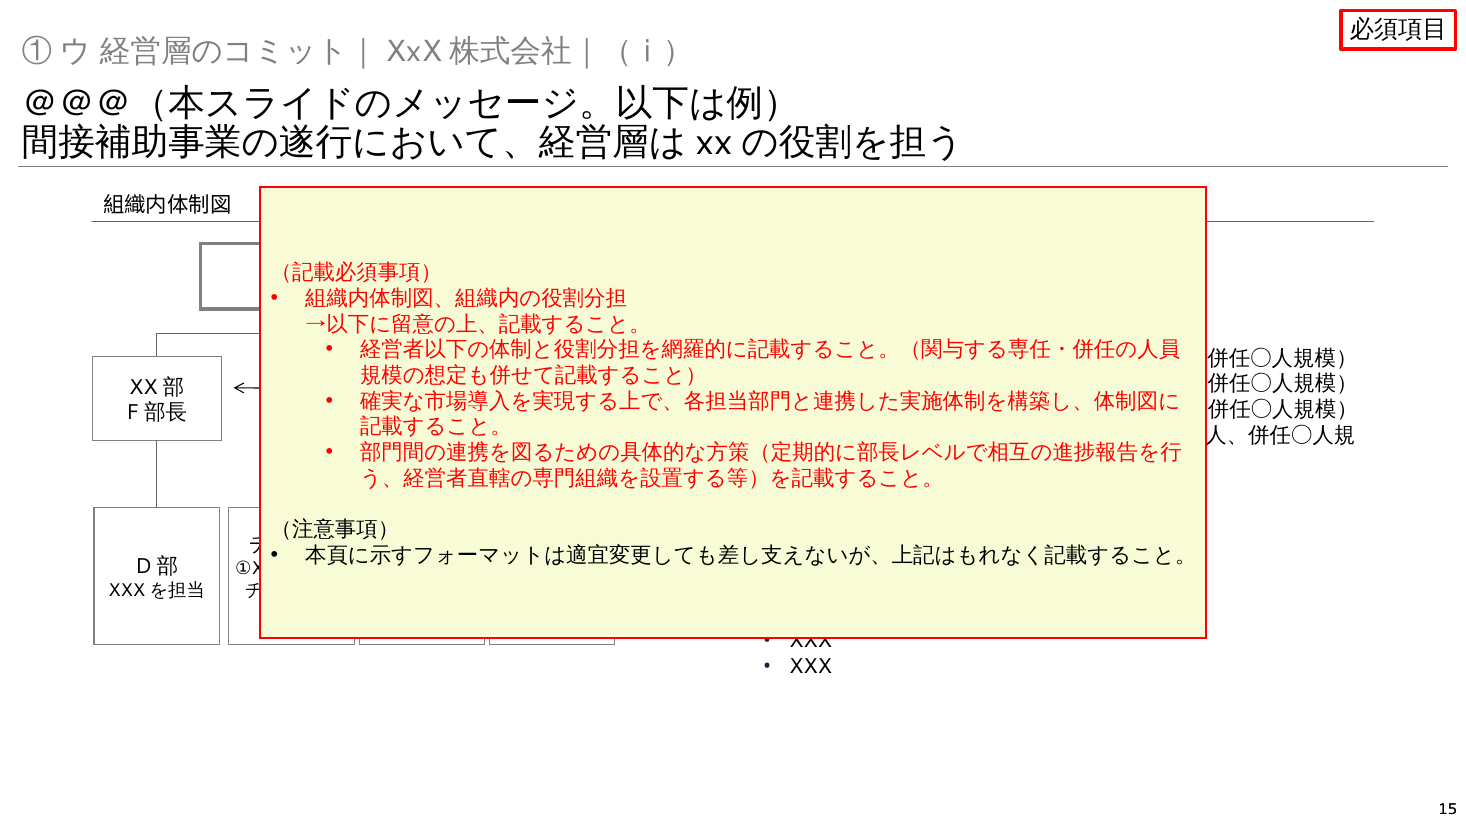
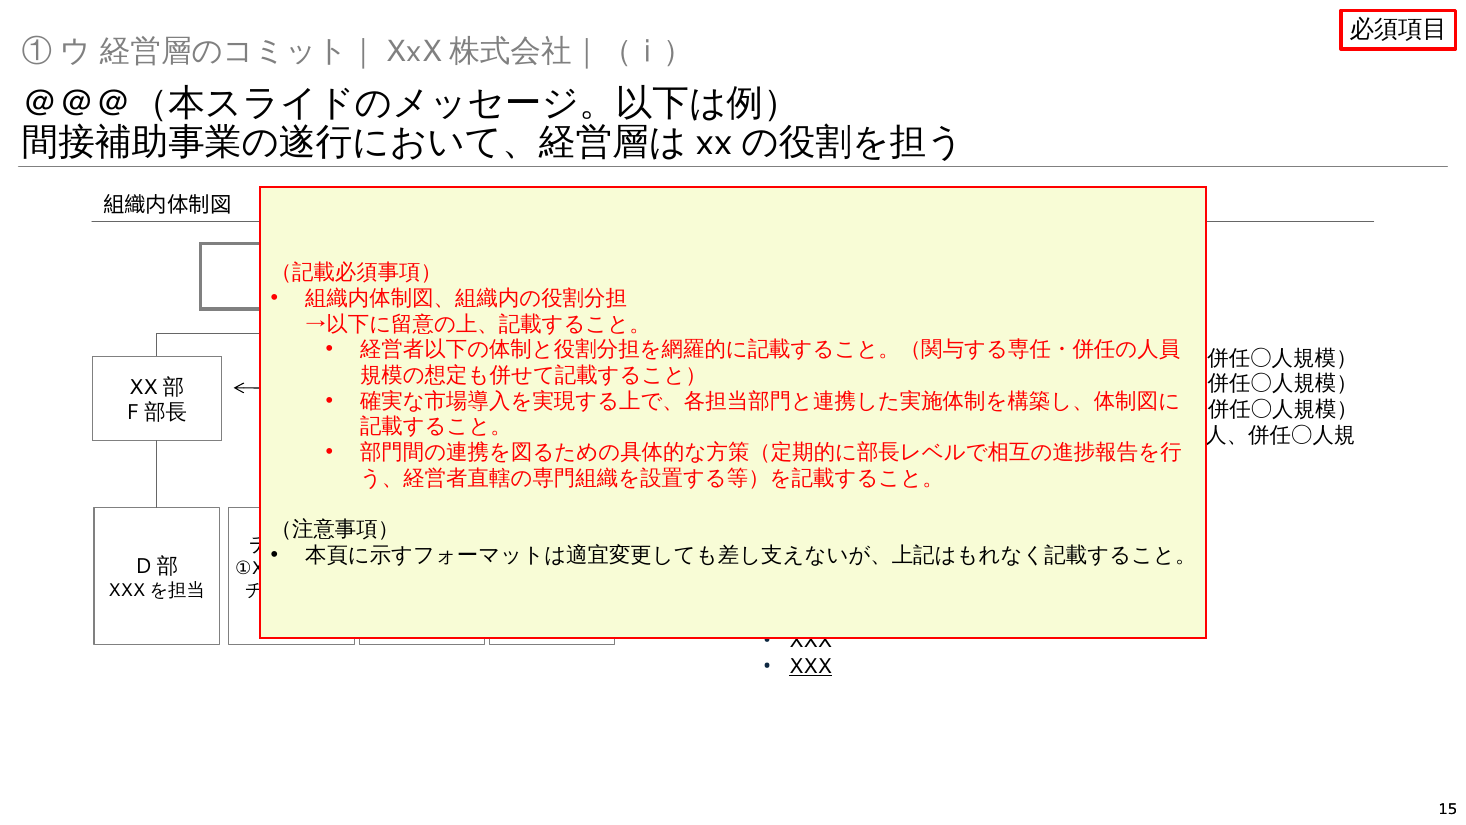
XXX underline: none -> present (811, 666)
